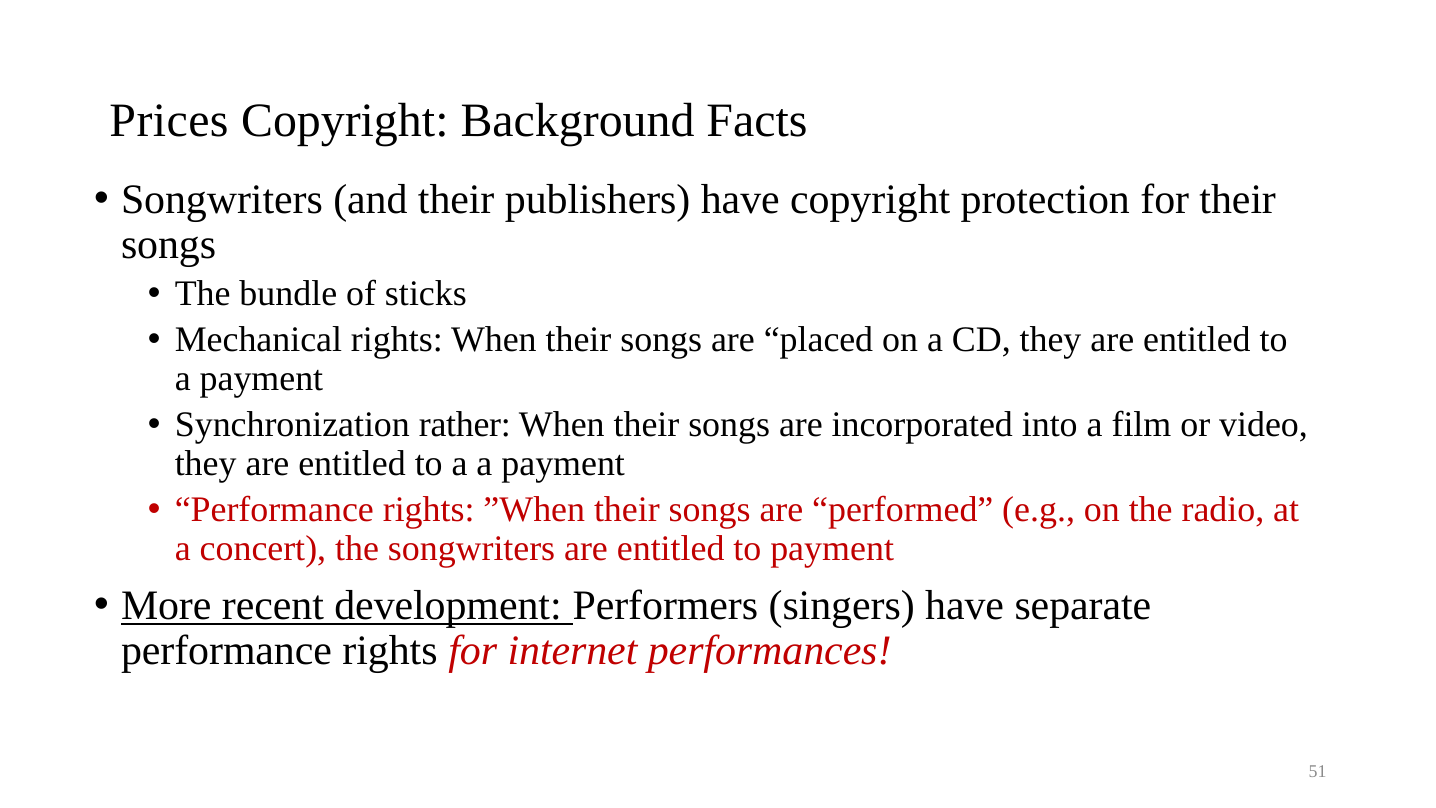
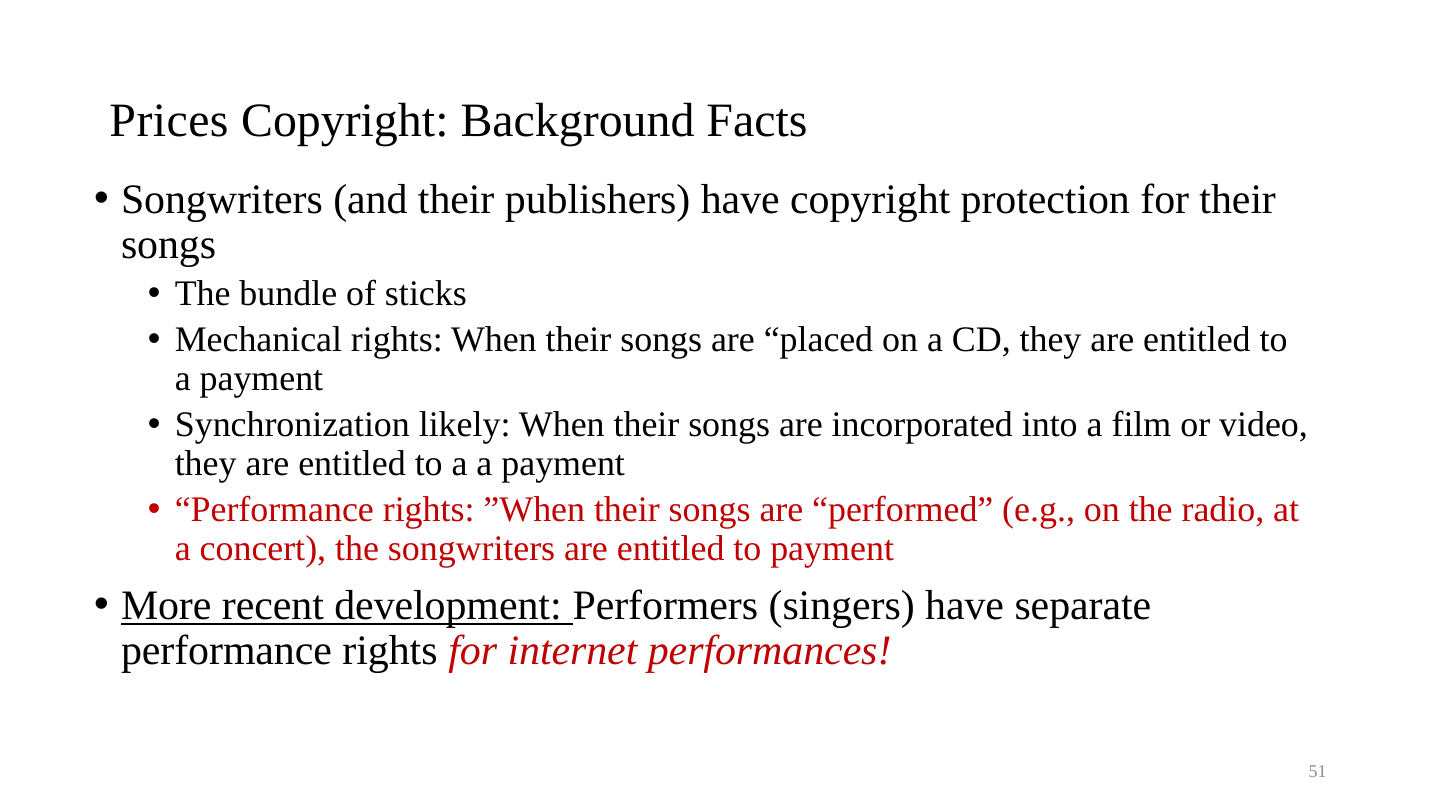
rather: rather -> likely (465, 425)
